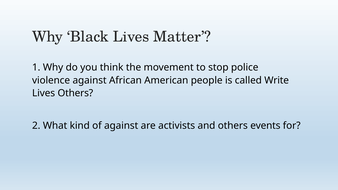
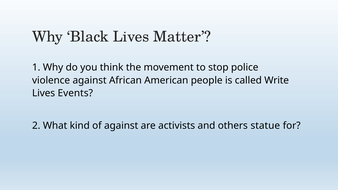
Lives Others: Others -> Events (75, 93)
events: events -> statue (265, 126)
